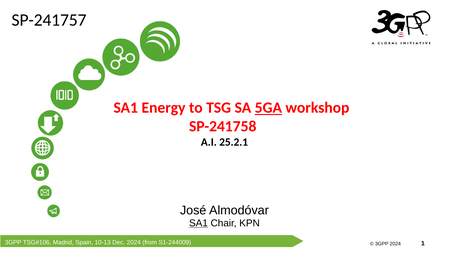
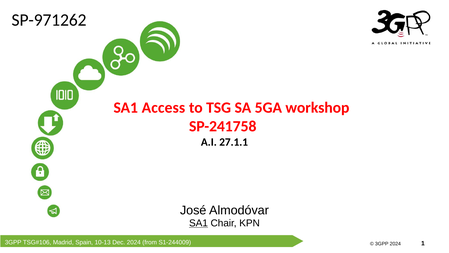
SP-241757: SP-241757 -> SP-971262 (49, 20)
Energy: Energy -> Access (163, 108)
5GA underline: present -> none (268, 108)
25.2.1: 25.2.1 -> 27.1.1 (234, 142)
